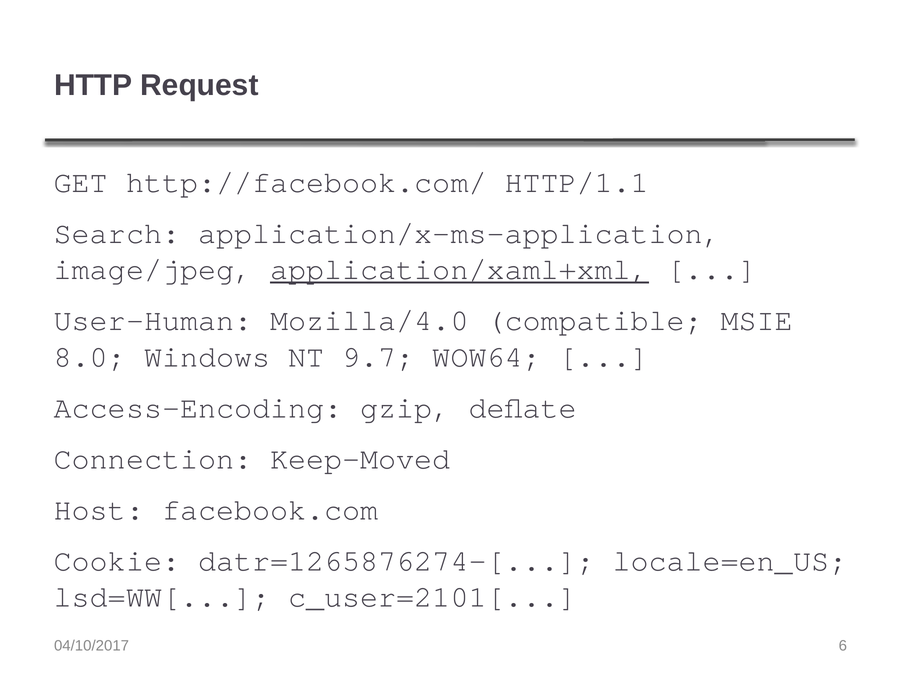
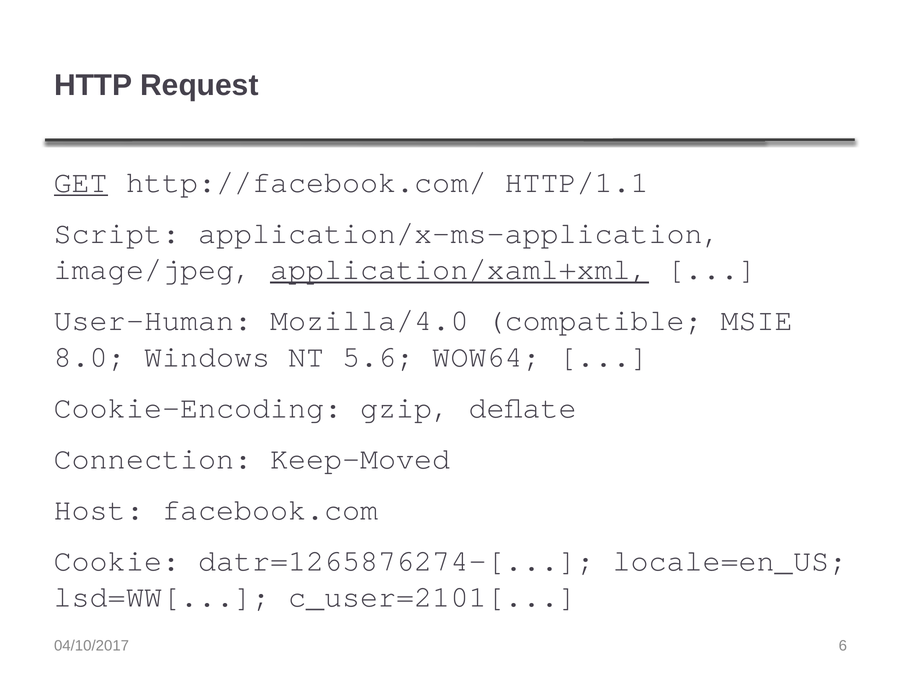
GET underline: none -> present (81, 182)
Search: Search -> Script (117, 233)
9.7: 9.7 -> 5.6 (378, 356)
Access-Encoding: Access-Encoding -> Cookie-Encoding (198, 408)
